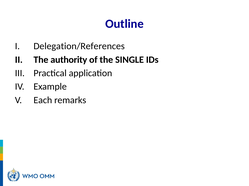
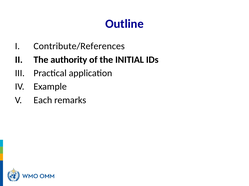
Delegation/References: Delegation/References -> Contribute/References (79, 46)
SINGLE: SINGLE -> INITIAL (130, 60)
